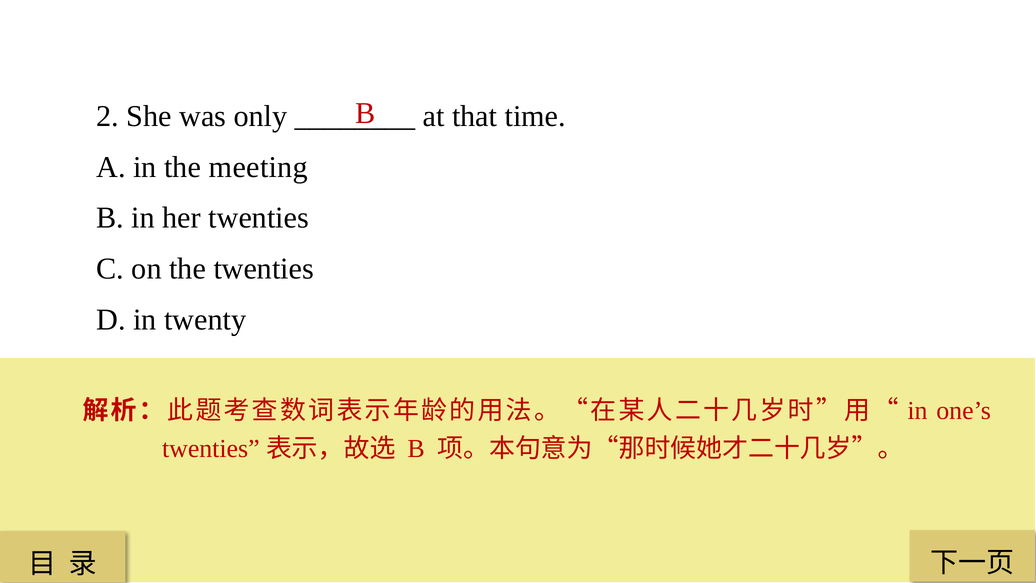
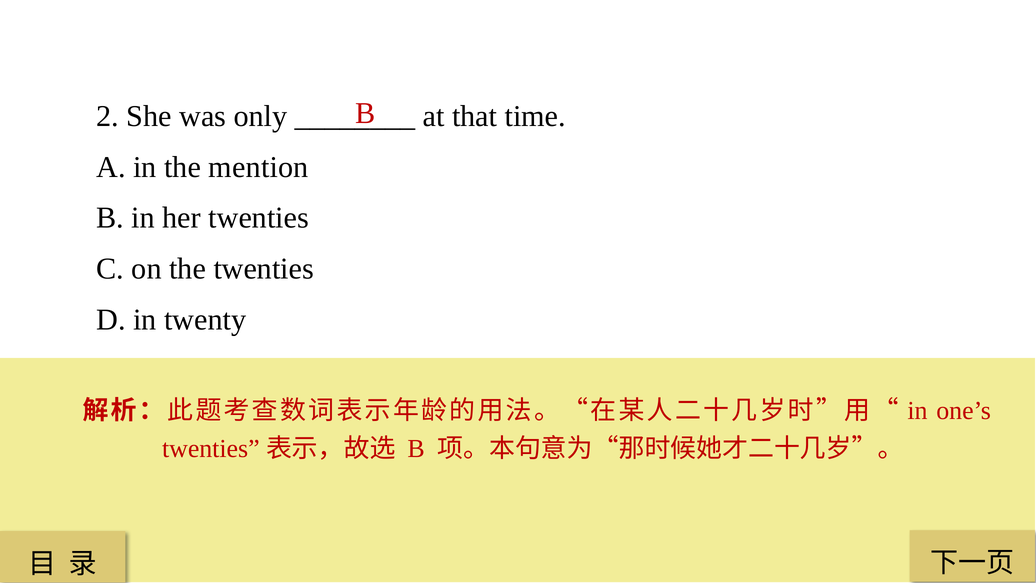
meeting: meeting -> mention (259, 167)
